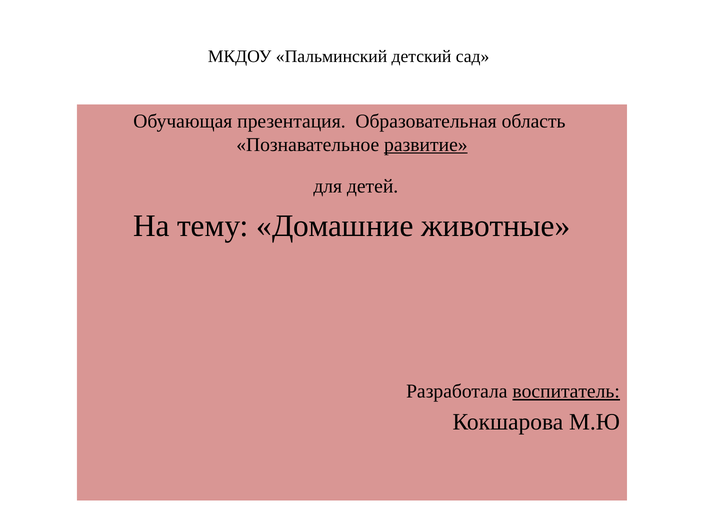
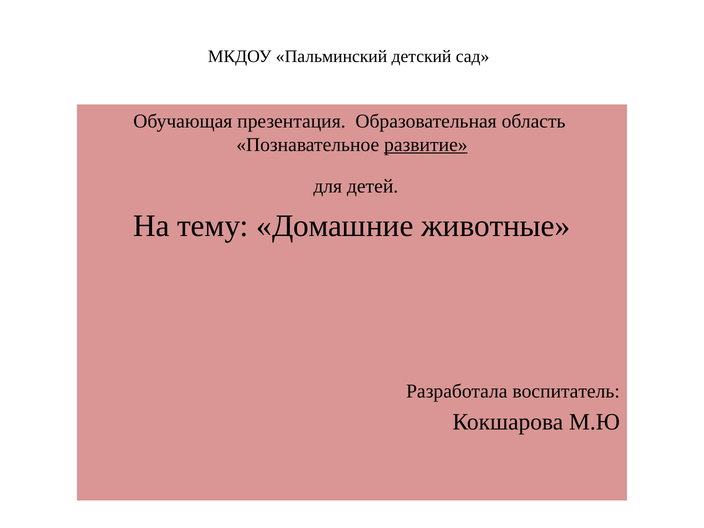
воспитатель underline: present -> none (566, 391)
